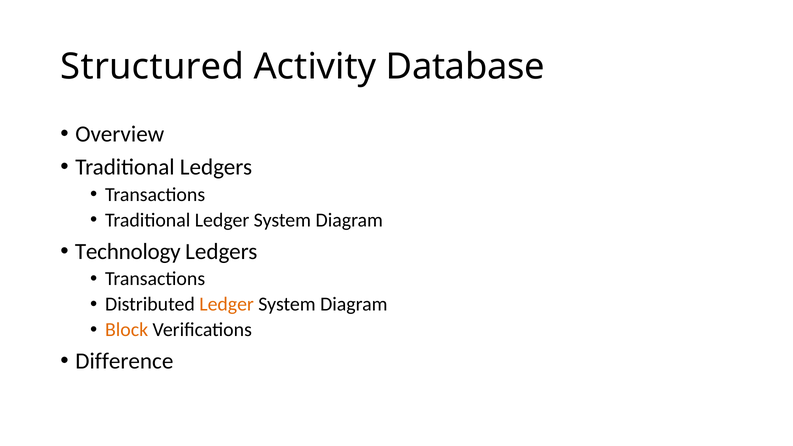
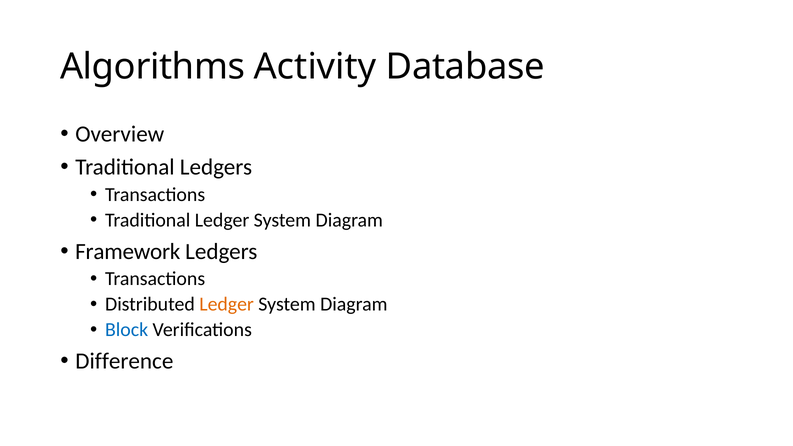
Structured: Structured -> Algorithms (153, 67)
Technology: Technology -> Framework (128, 251)
Block colour: orange -> blue (127, 330)
